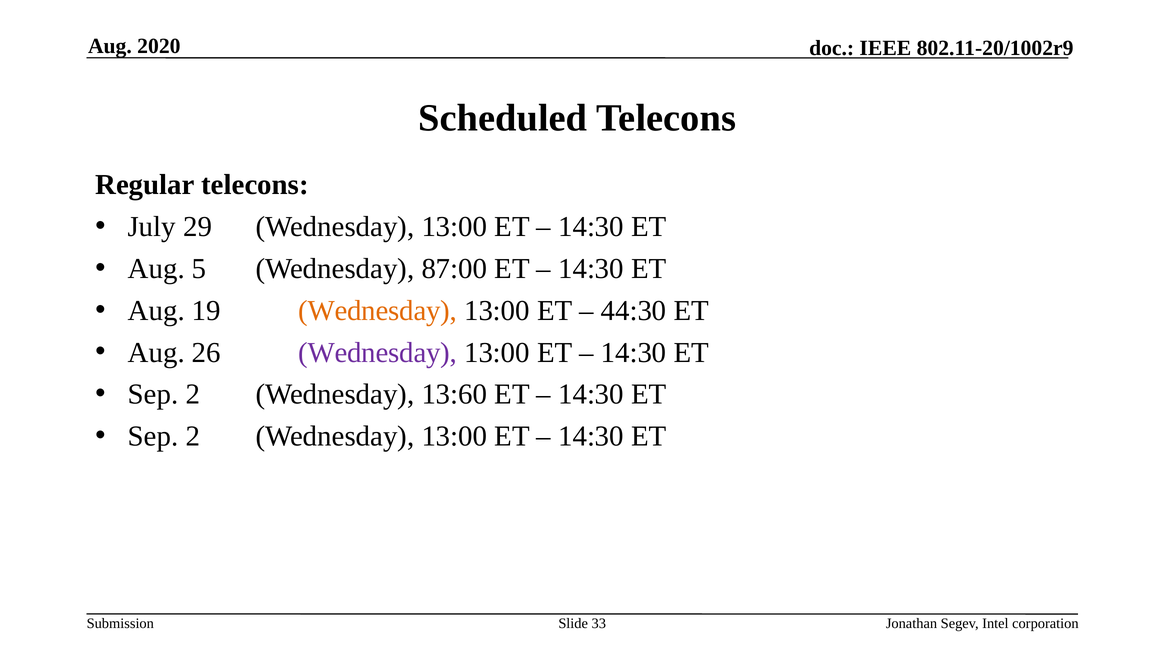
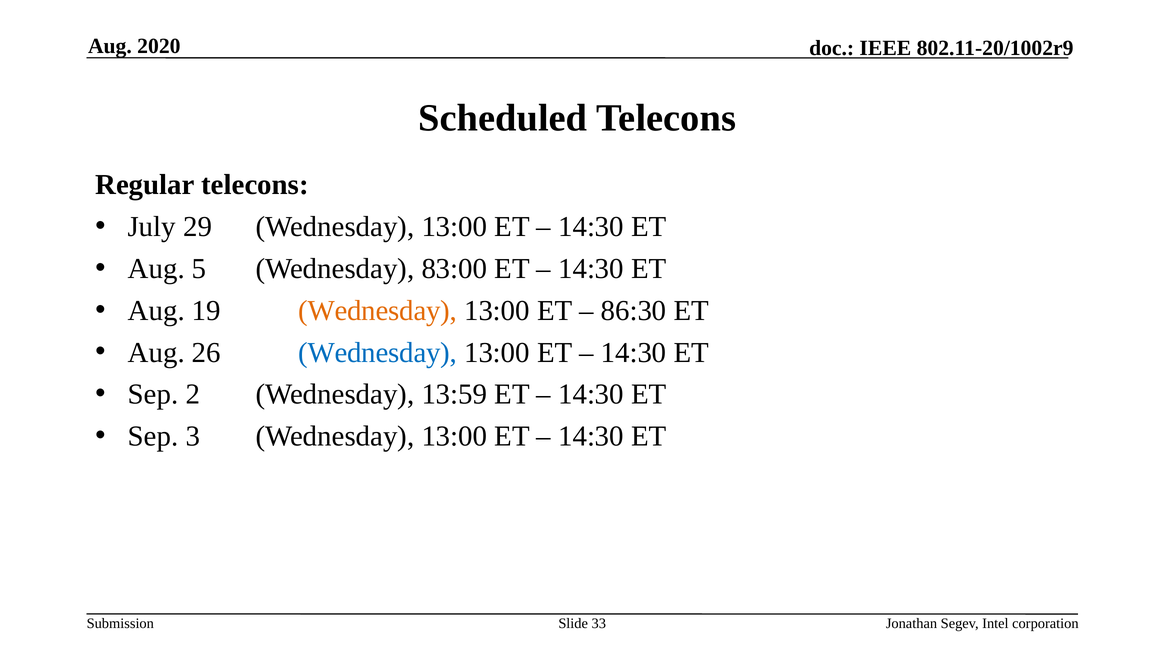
87:00: 87:00 -> 83:00 (454, 269)
44:30: 44:30 -> 86:30 (634, 310)
Wednesday colour: purple -> blue (378, 352)
13:60: 13:60 -> 13:59 (454, 394)
2: 2 -> 3 (193, 436)
